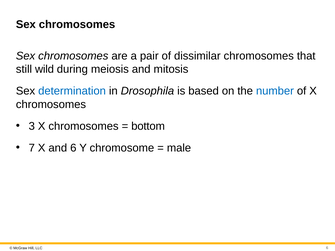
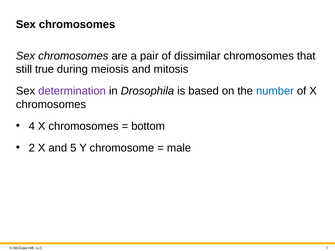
wild: wild -> true (44, 69)
determination colour: blue -> purple (72, 91)
3: 3 -> 4 (32, 126)
7: 7 -> 2 (32, 148)
and 6: 6 -> 5 (73, 148)
